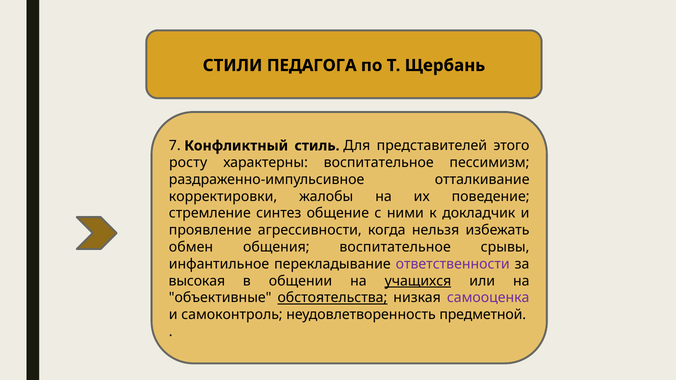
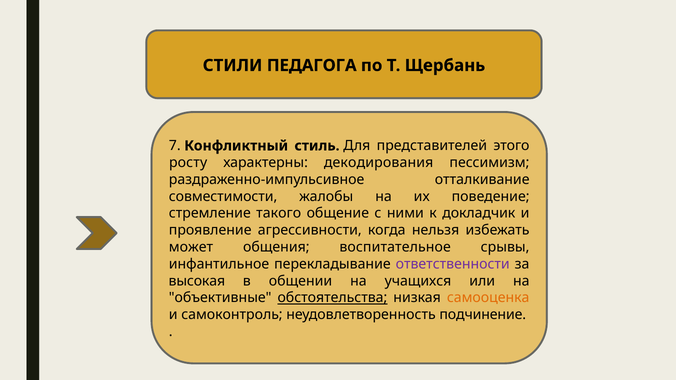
характерны воспитательное: воспитательное -> декодирования (379, 163)
корректировки: корректировки -> совместимости (223, 197)
синтез: синтез -> такого (279, 213)
обмен: обмен -> может (191, 247)
учащихся underline: present -> none (418, 281)
самооценка colour: purple -> orange (488, 298)
предметной: предметной -> подчинение (483, 315)
